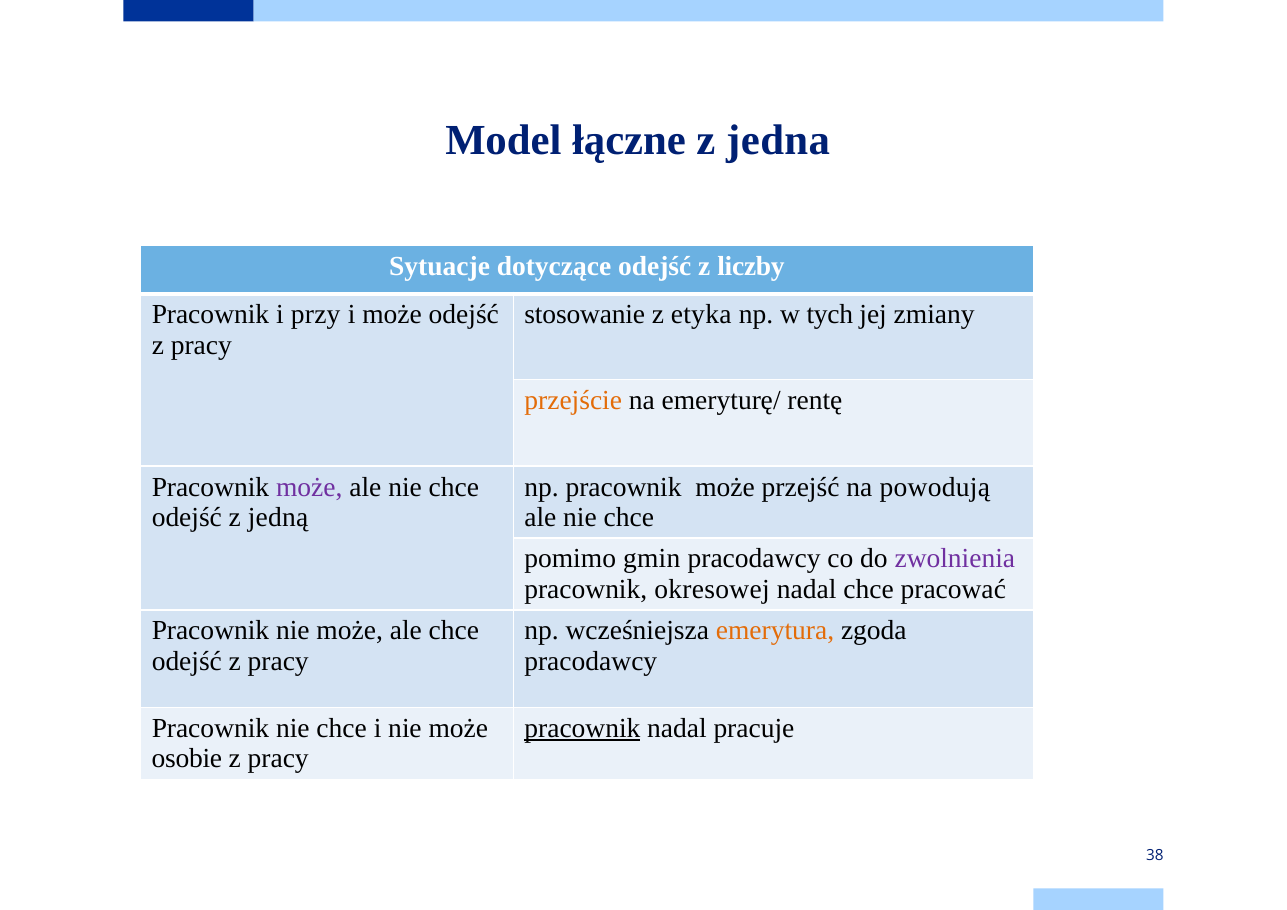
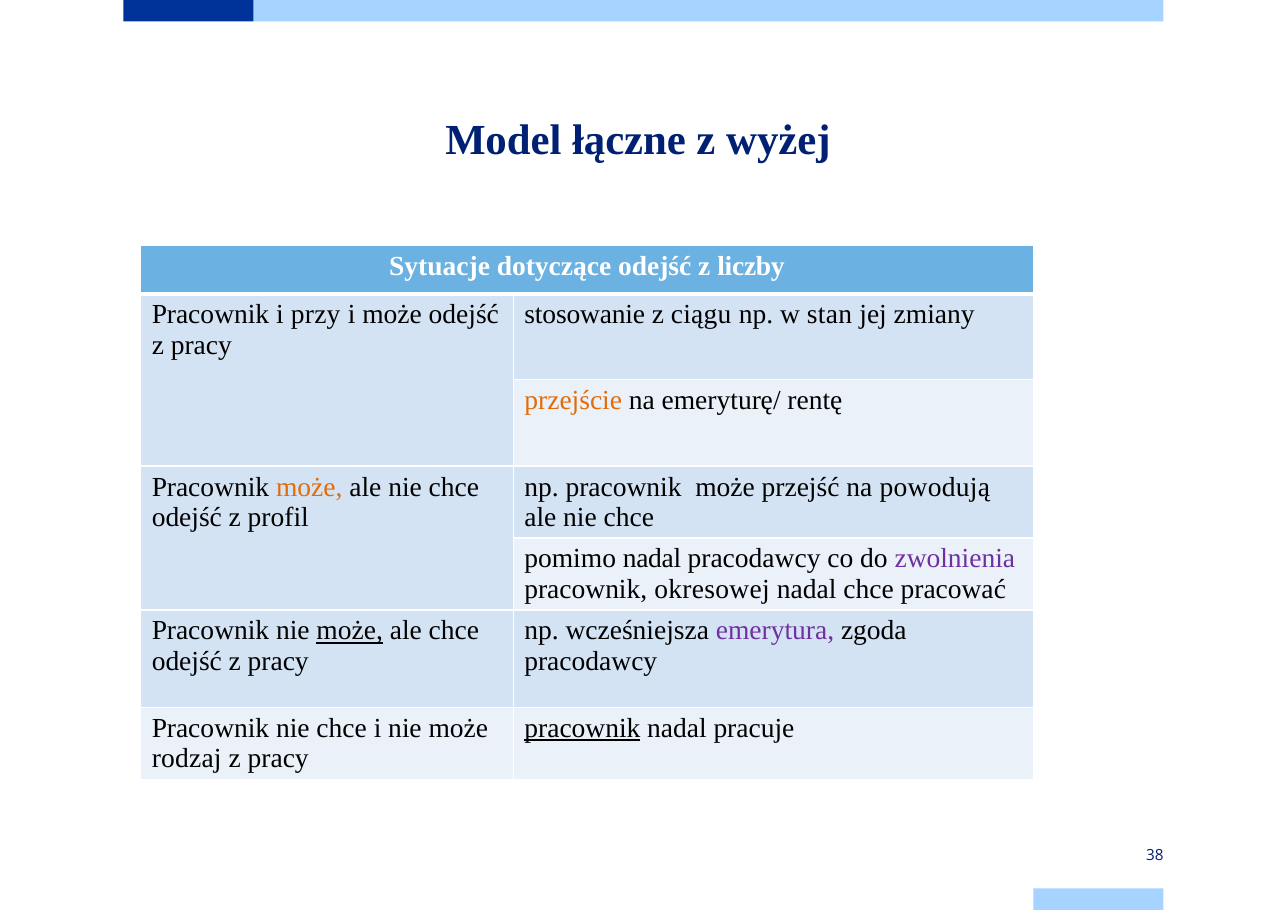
jedna: jedna -> wyżej (778, 141)
etyka: etyka -> ciągu (701, 315)
tych: tych -> stan (829, 315)
może colour: purple -> orange (309, 487)
jedną: jedną -> profil (278, 517)
pomimo gmin: gmin -> nadal (652, 559)
może underline: none -> present (350, 631)
emerytura colour: orange -> purple (775, 631)
osobie: osobie -> rodzaj (187, 759)
